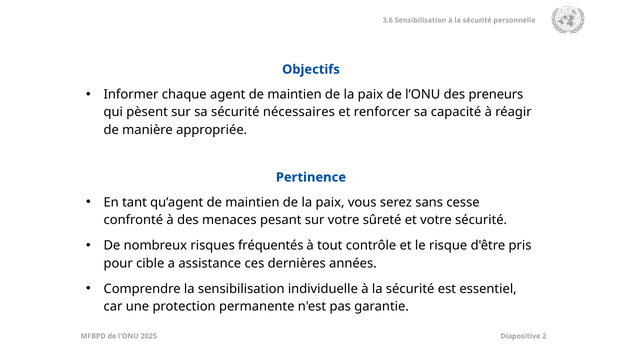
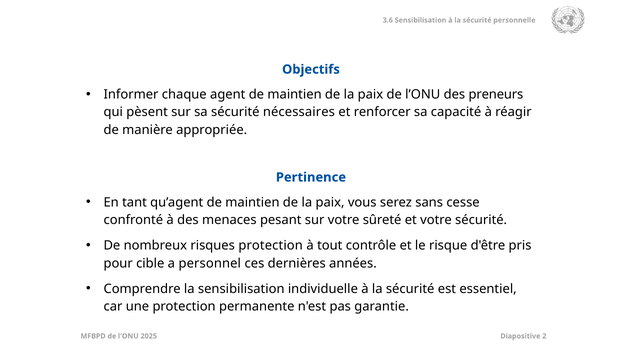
risques fréquentés: fréquentés -> protection (271, 245)
assistance: assistance -> personnel (210, 263)
